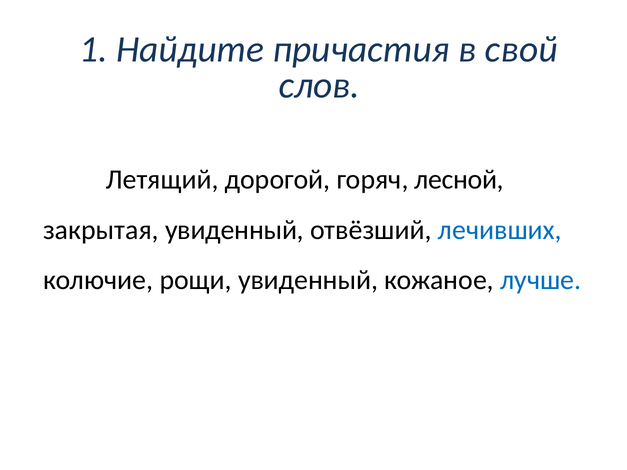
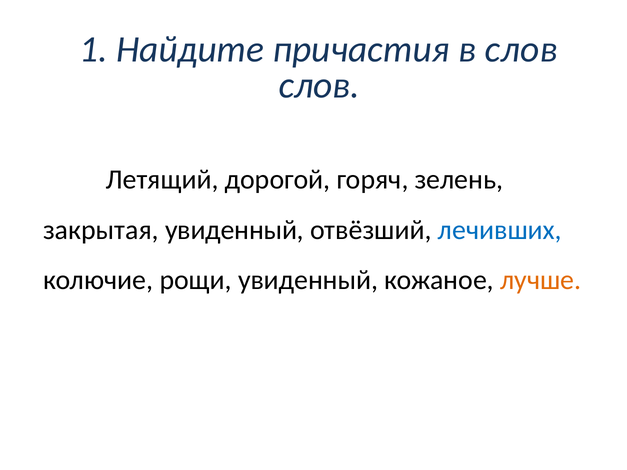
в свой: свой -> слов (521, 50)
лесной: лесной -> зелень (459, 180)
лучше colour: blue -> orange (541, 280)
